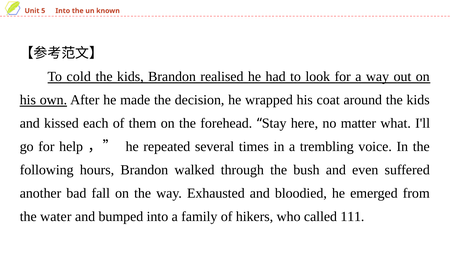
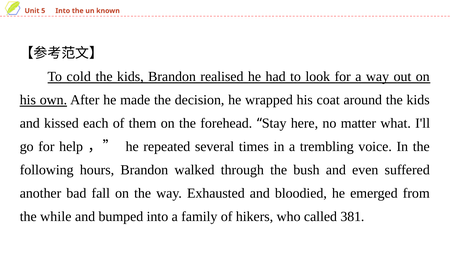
water: water -> while (56, 217)
111: 111 -> 381 (352, 217)
